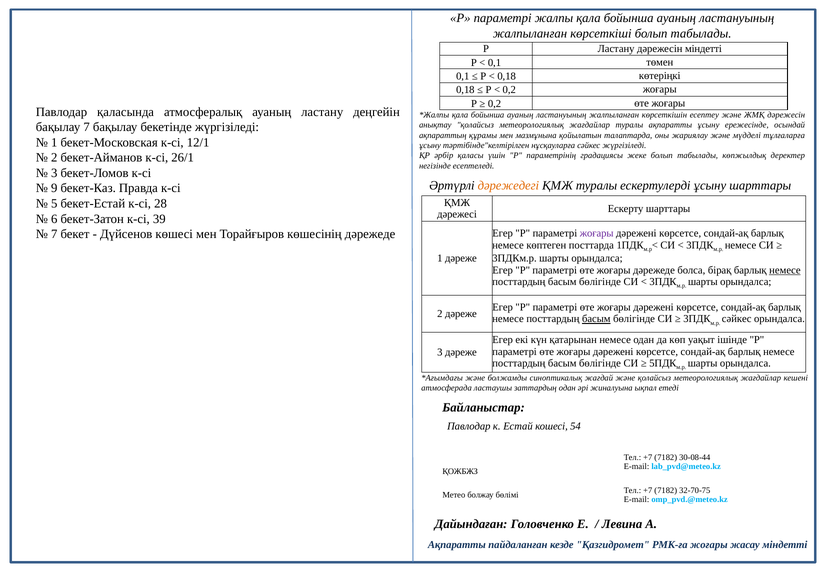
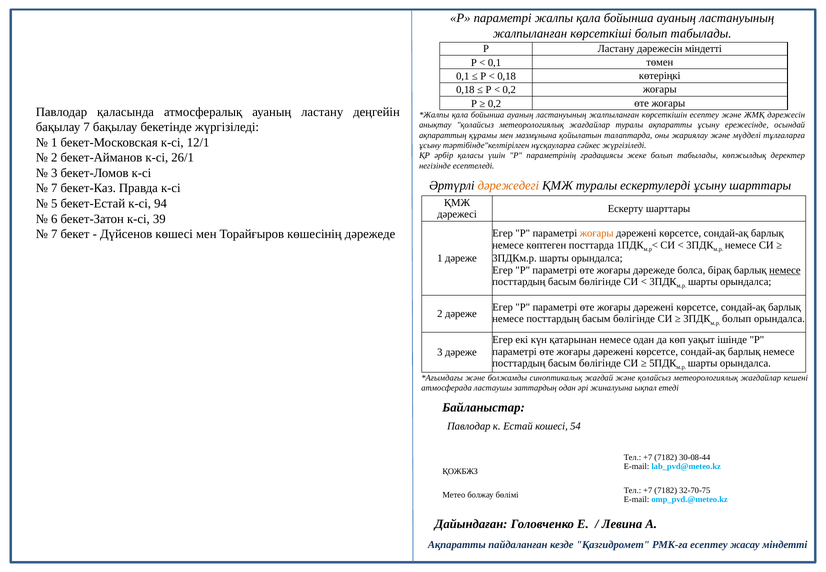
9: 9 -> 7 (54, 188)
28: 28 -> 94 (161, 204)
жоғары colour: purple -> orange (597, 233)
басым underline: present -> none (596, 319)
сәйкес: сәйкес -> болып (737, 319)
РМК-ға жоғары: жоғары -> есептеу (709, 545)
